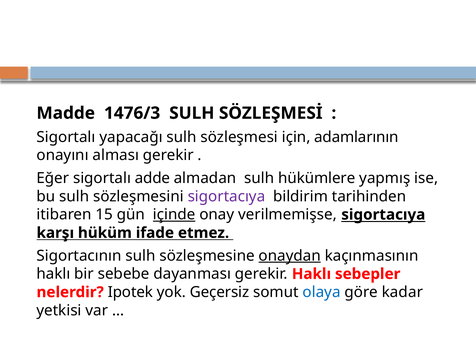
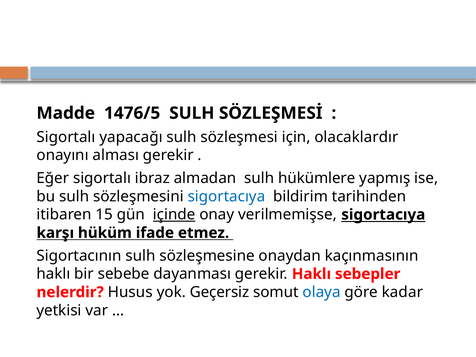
1476/3: 1476/3 -> 1476/5 (132, 113)
adamlarının: adamlarının -> olacaklardır (356, 137)
adde: adde -> ibraz (152, 178)
sigortacıya colour: purple -> blue (226, 196)
onaydan underline: present -> none (290, 256)
Ipotek: Ipotek -> Husus (130, 292)
